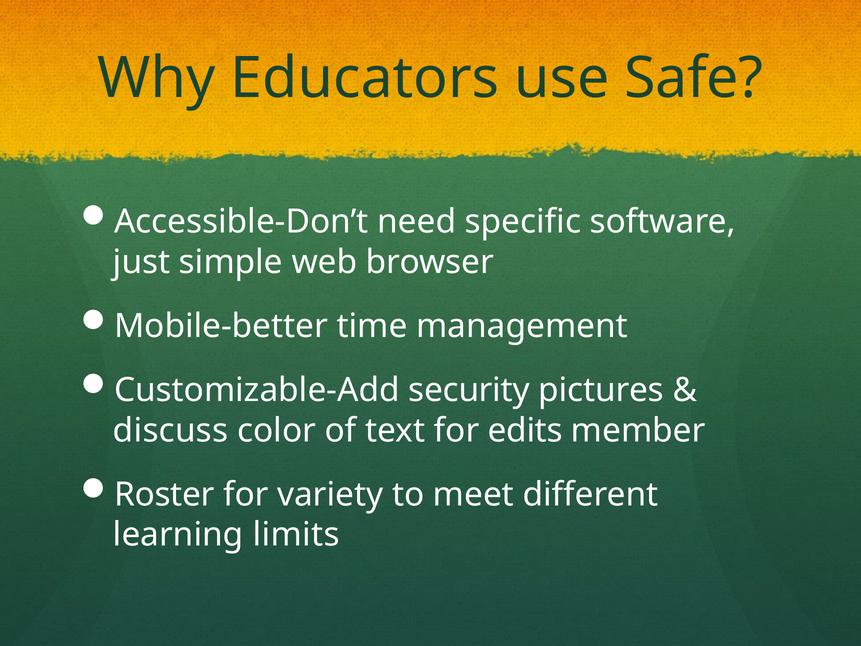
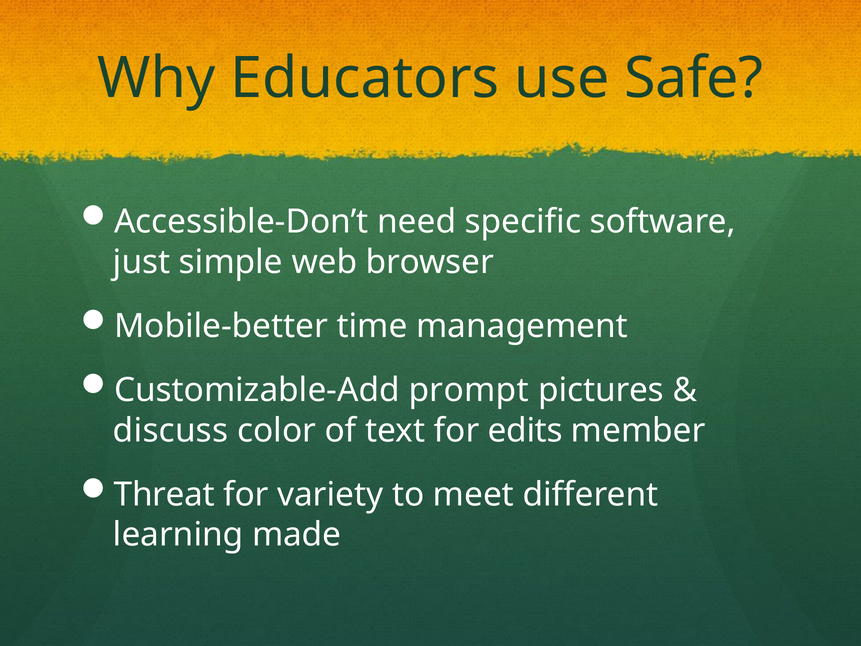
security: security -> prompt (469, 390)
Roster: Roster -> Threat (164, 495)
limits: limits -> made (297, 535)
